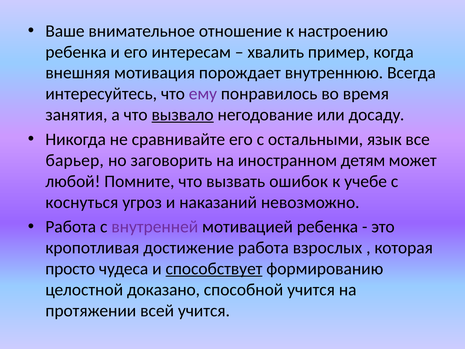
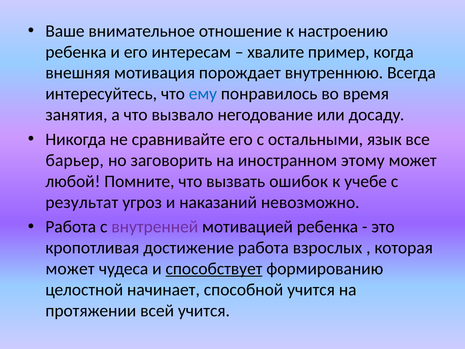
хвалить: хвалить -> хвалите (276, 52)
ему colour: purple -> blue (203, 94)
вызвало underline: present -> none (183, 115)
детям: детям -> этому (363, 160)
коснуться: коснуться -> результат (82, 202)
просто: просто -> может (70, 269)
доказано: доказано -> начинает (163, 289)
